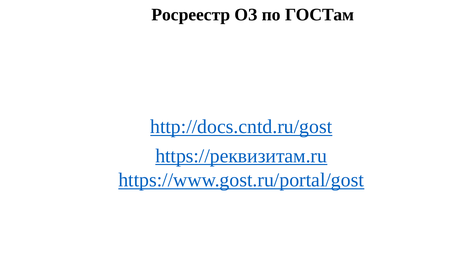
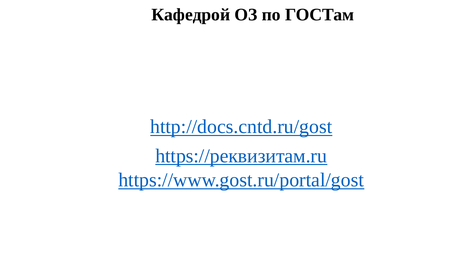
Росреестр: Росреестр -> Кафедрой (191, 15)
